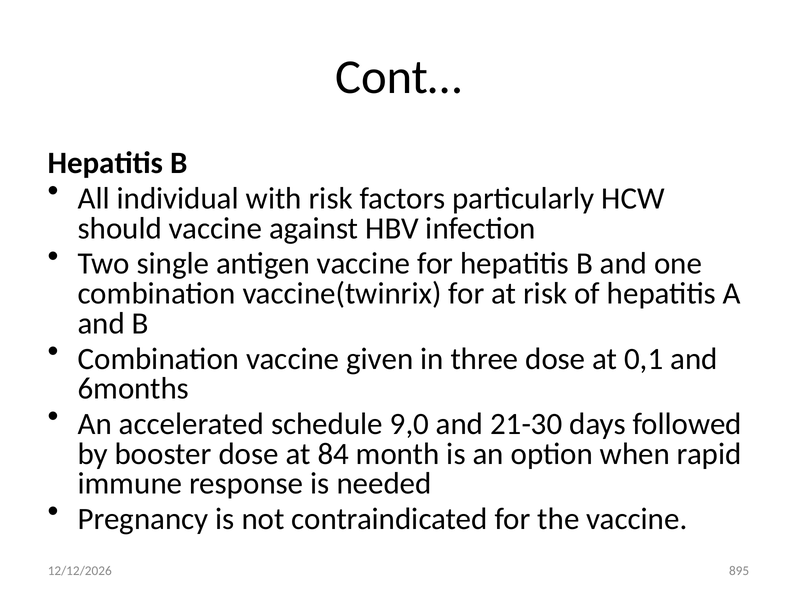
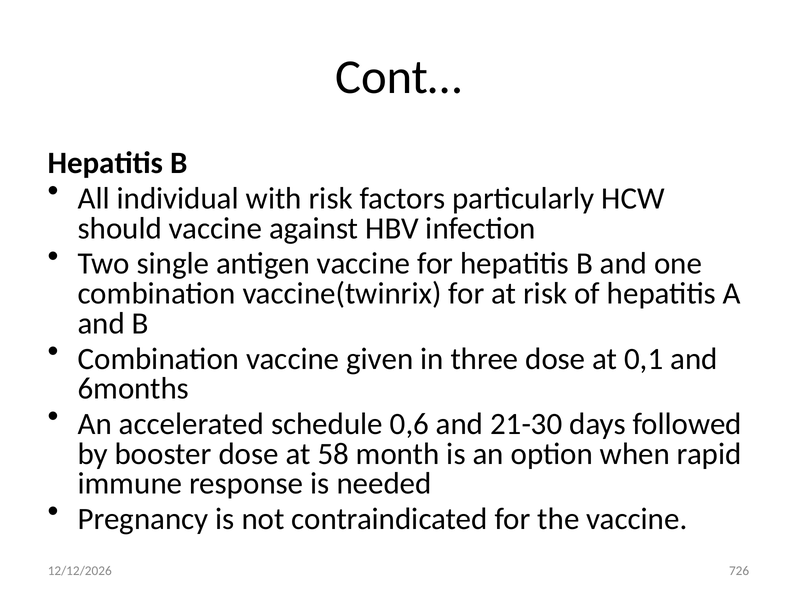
9,0: 9,0 -> 0,6 (409, 424)
84: 84 -> 58 (333, 454)
895: 895 -> 726 (739, 571)
